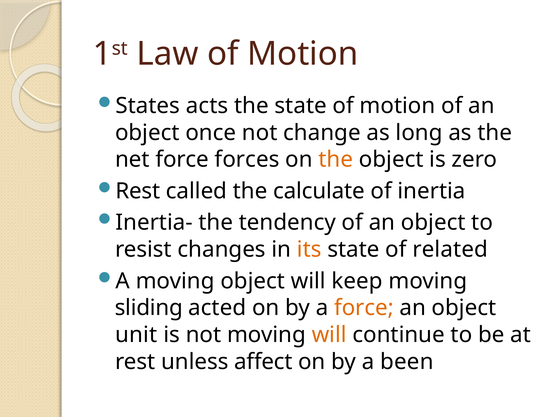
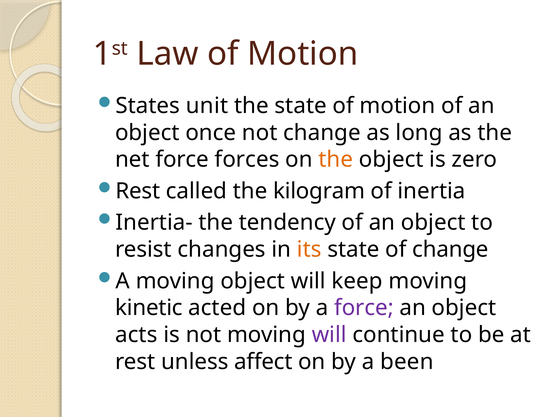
acts: acts -> unit (207, 106)
calculate: calculate -> kilogram (319, 191)
of related: related -> change (450, 249)
sliding: sliding -> kinetic (149, 308)
force colour: orange -> purple (364, 308)
unit: unit -> acts (136, 335)
will colour: orange -> purple (329, 335)
